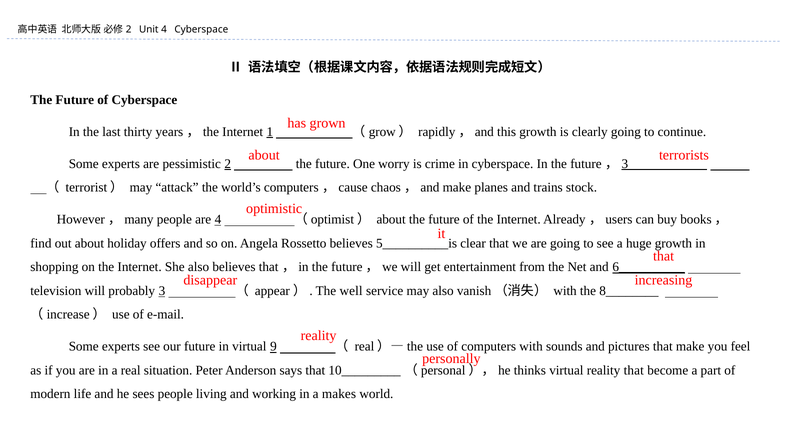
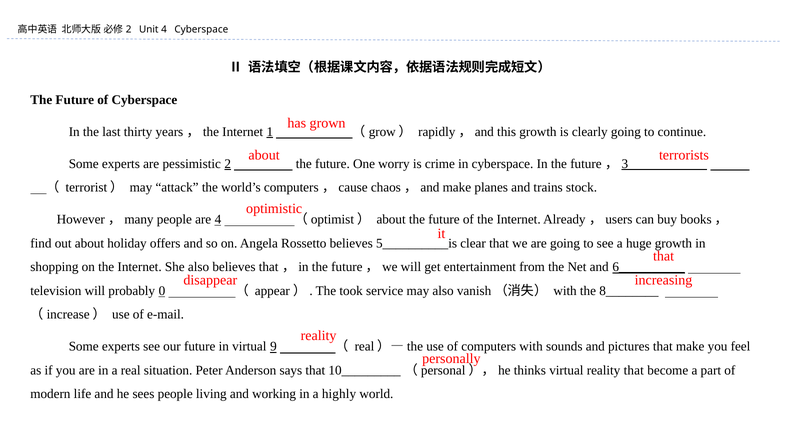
3: 3 -> 0 (162, 290)
well: well -> took (351, 290)
makes: makes -> highly (339, 394)
